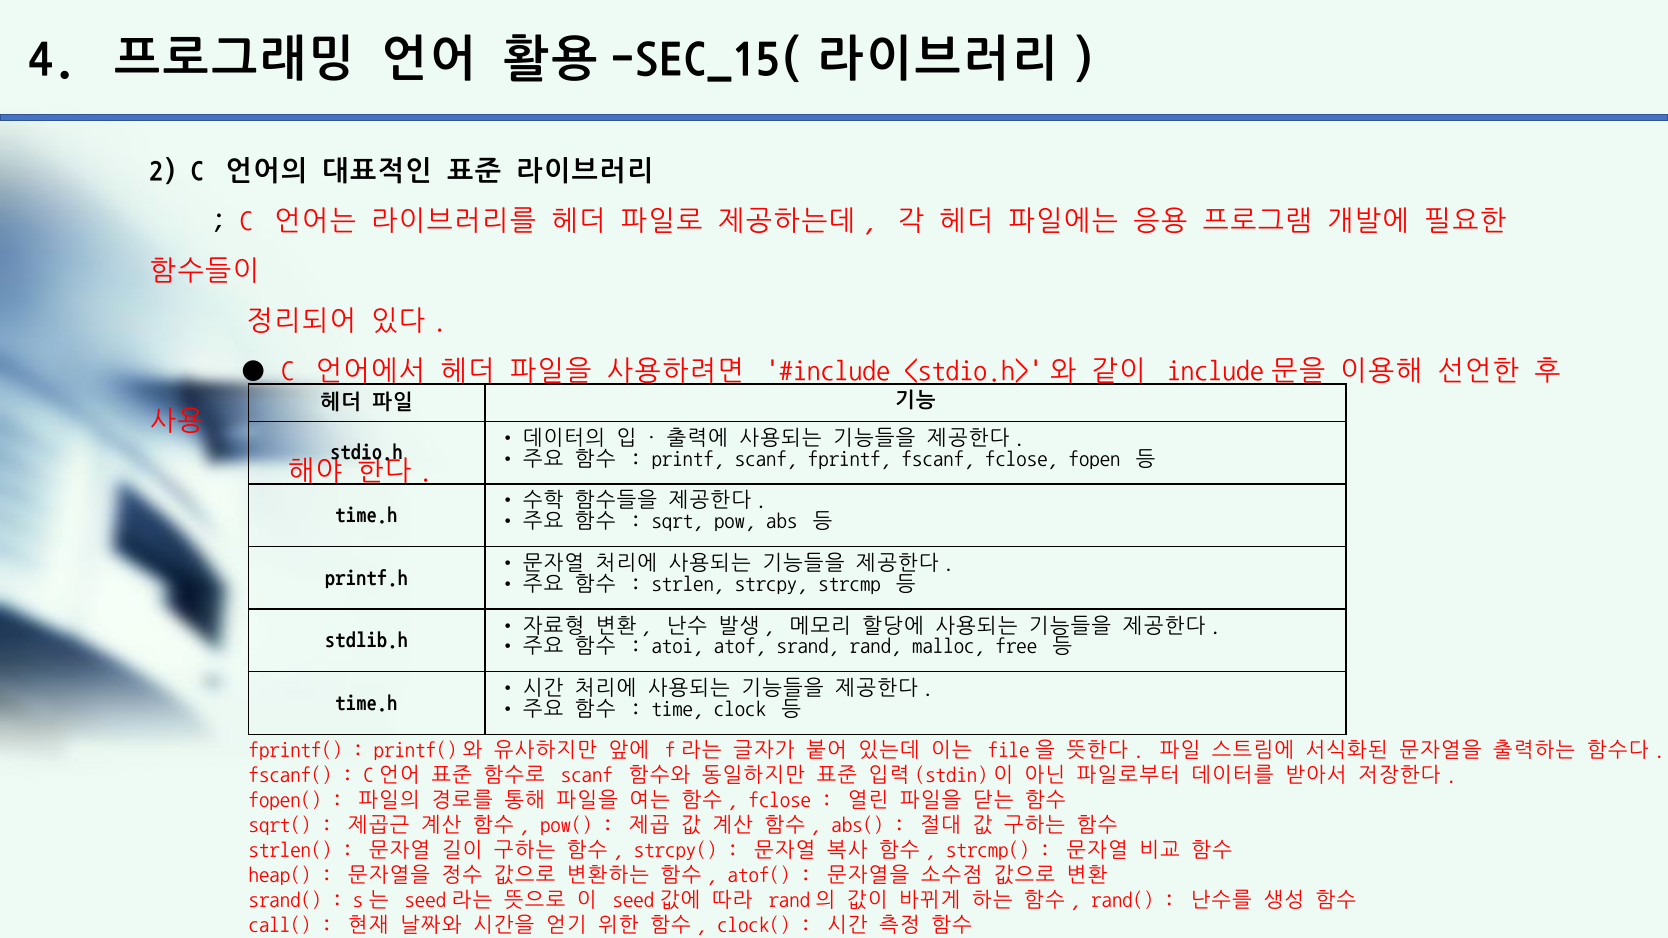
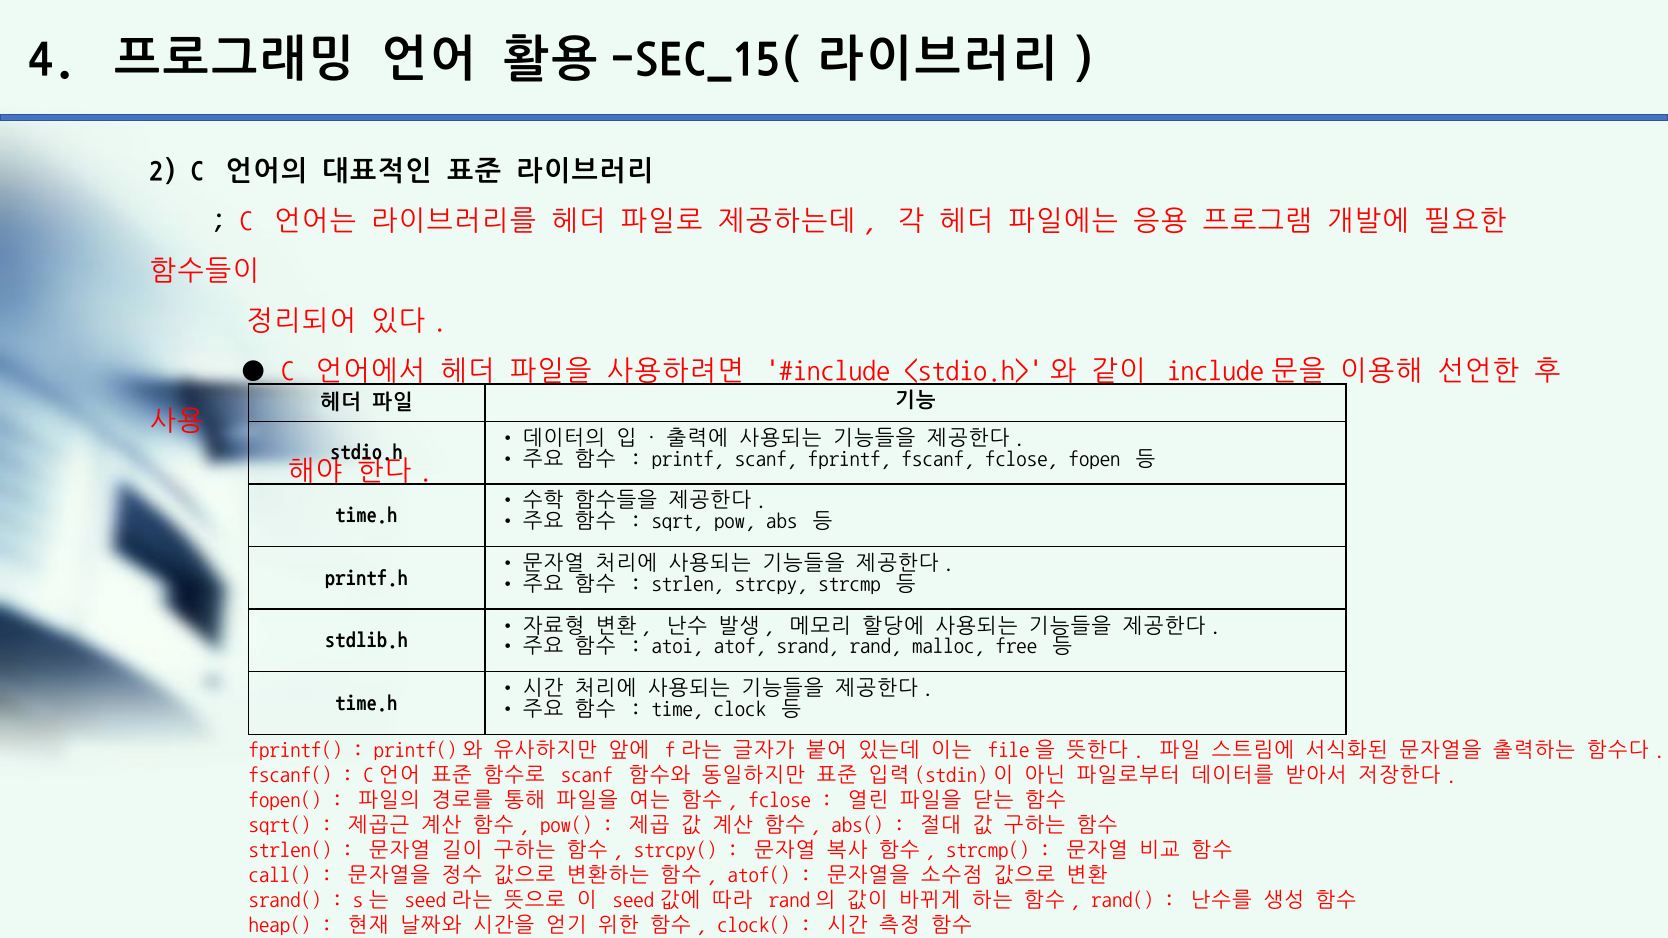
heap(: heap( -> call( (280, 875)
call(: call( -> heap( (280, 925)
